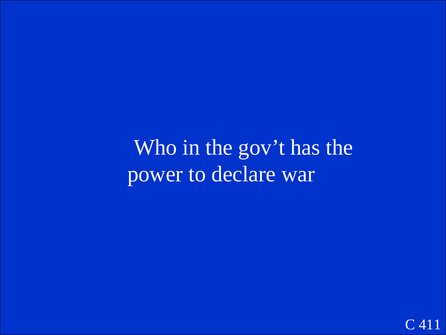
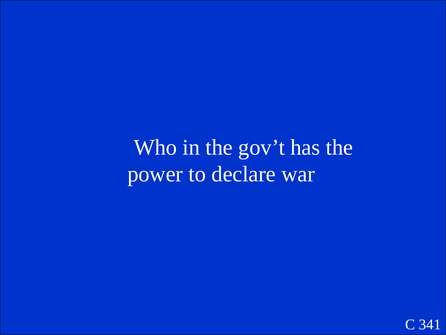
411: 411 -> 341 (430, 324)
